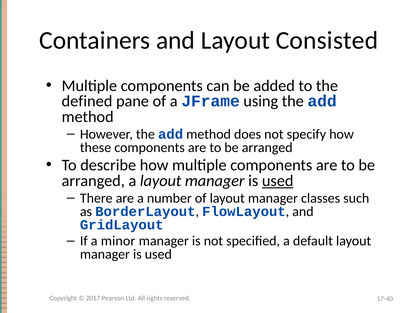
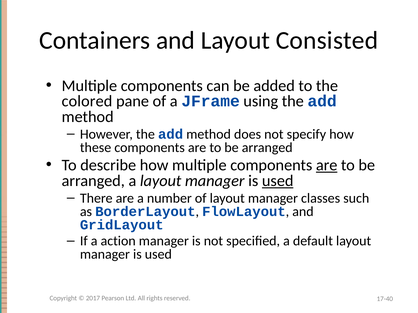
defined: defined -> colored (87, 101)
are underline: none -> present (327, 166)
minor: minor -> action (118, 241)
